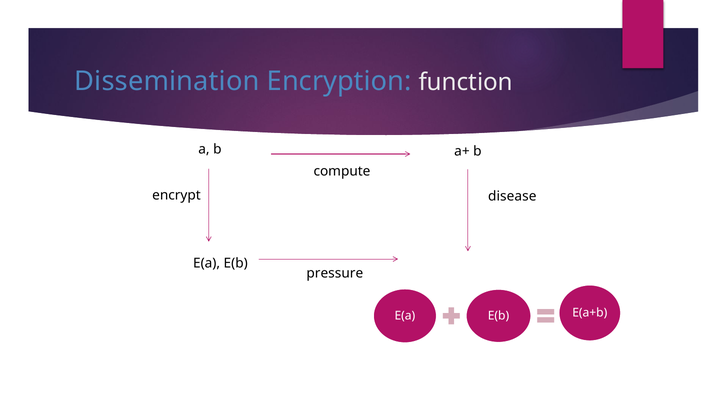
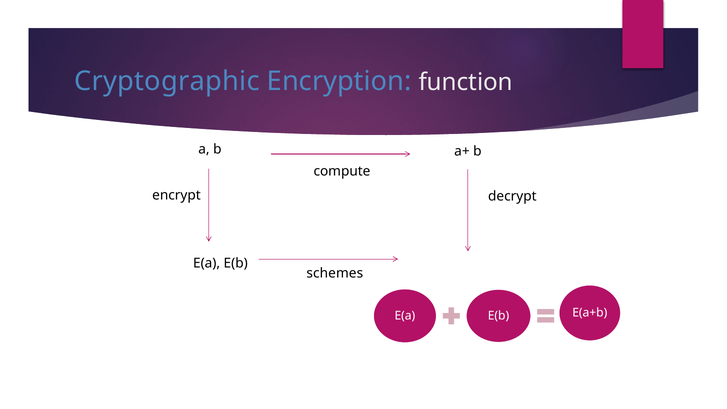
Dissemination: Dissemination -> Cryptographic (167, 81)
disease: disease -> decrypt (512, 196)
pressure: pressure -> schemes (335, 273)
